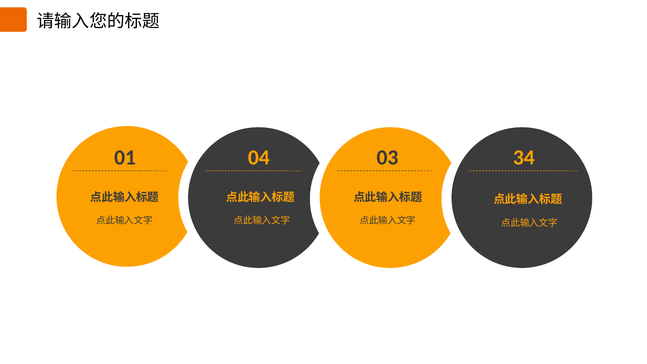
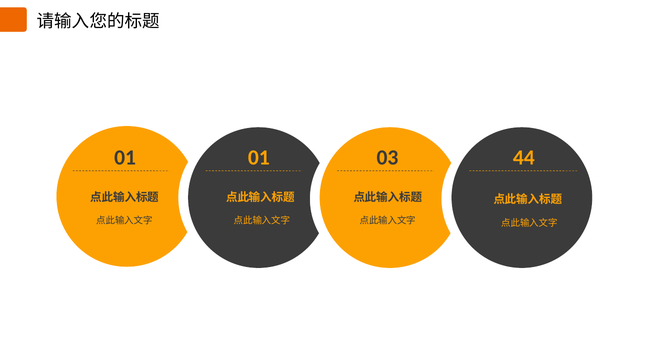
01 04: 04 -> 01 (259, 157)
34: 34 -> 44 (524, 157)
